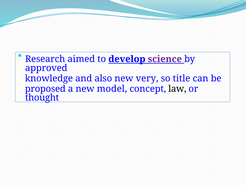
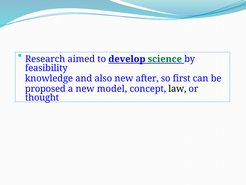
science colour: purple -> green (165, 59)
approved: approved -> feasibility (46, 68)
very: very -> after (147, 78)
title: title -> first (182, 78)
